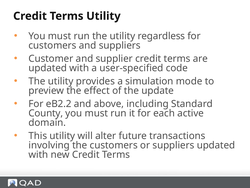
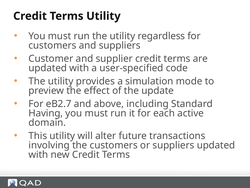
eB2.2: eB2.2 -> eB2.7 (59, 104)
County: County -> Having (46, 113)
